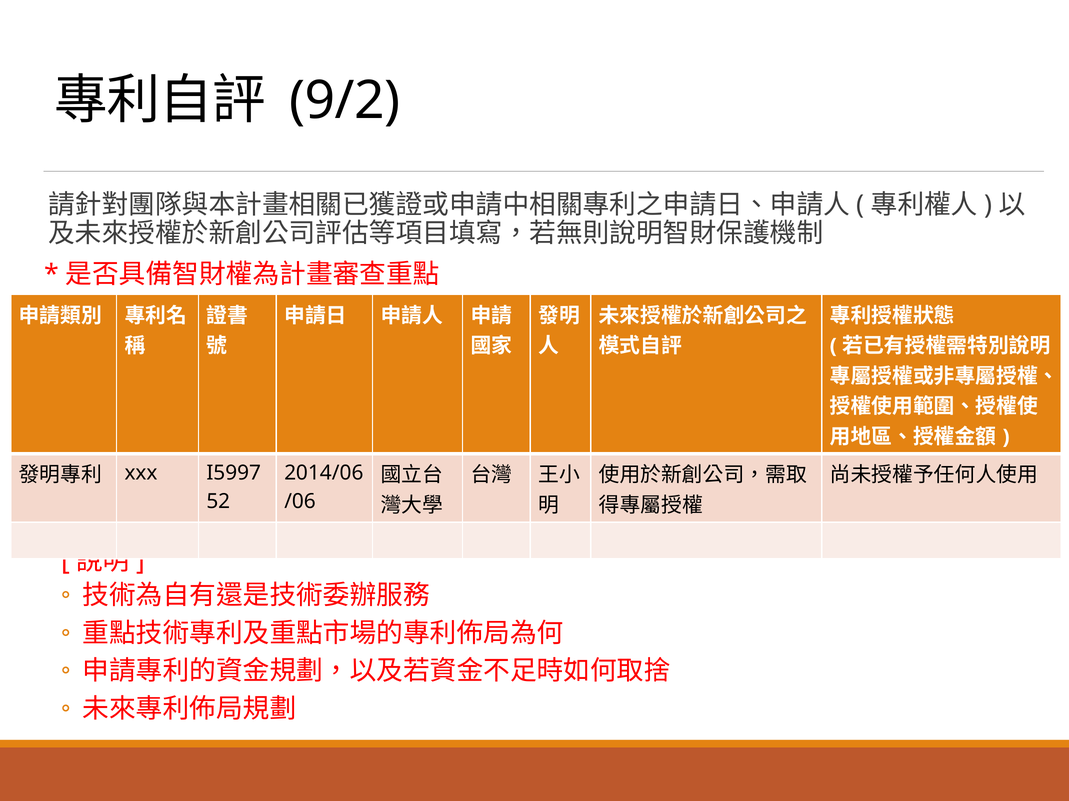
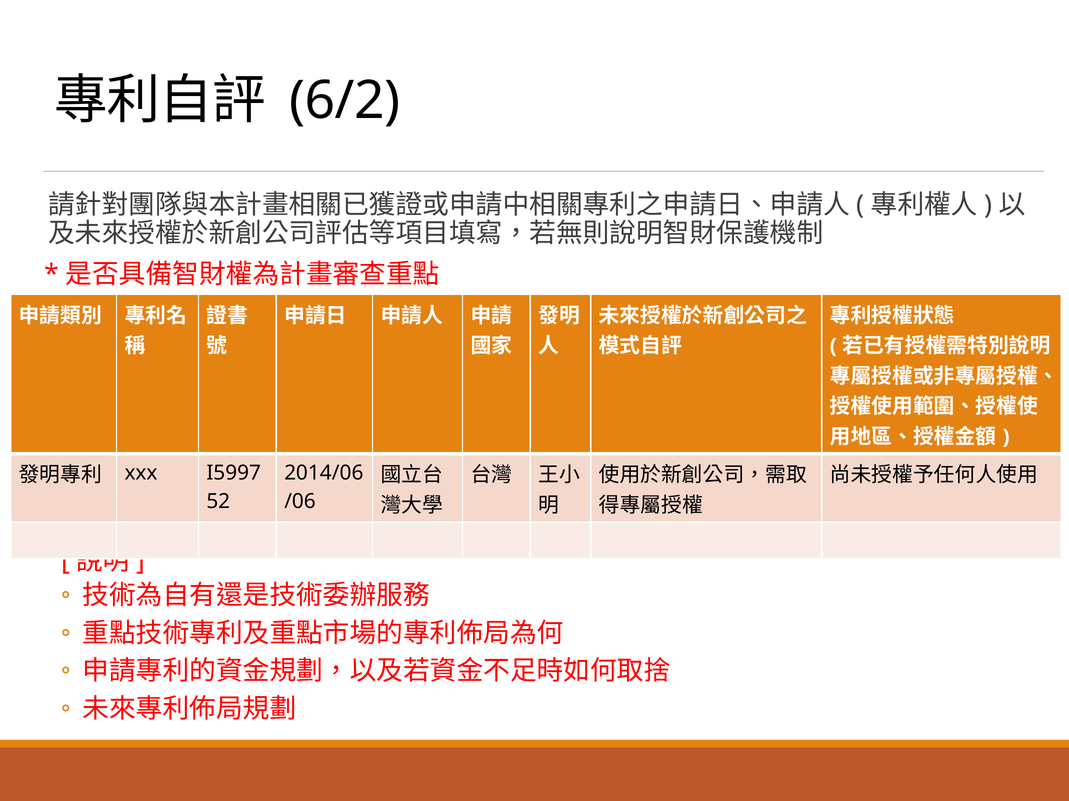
9/2: 9/2 -> 6/2 (345, 101)
